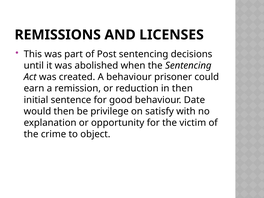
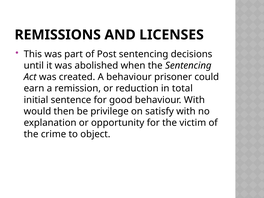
in then: then -> total (182, 88)
behaviour Date: Date -> With (194, 100)
